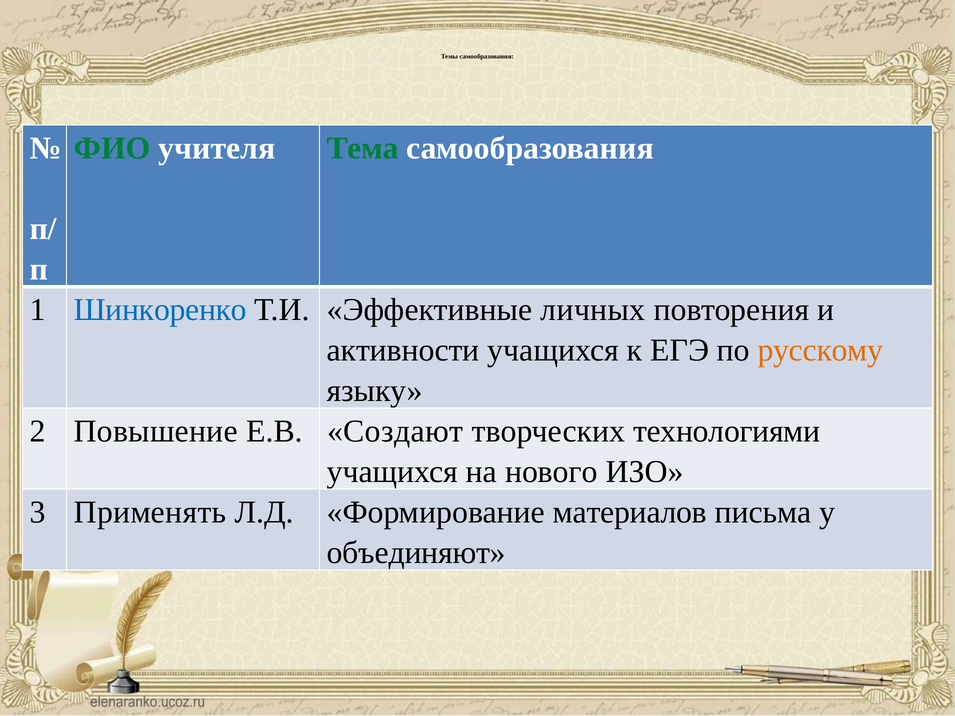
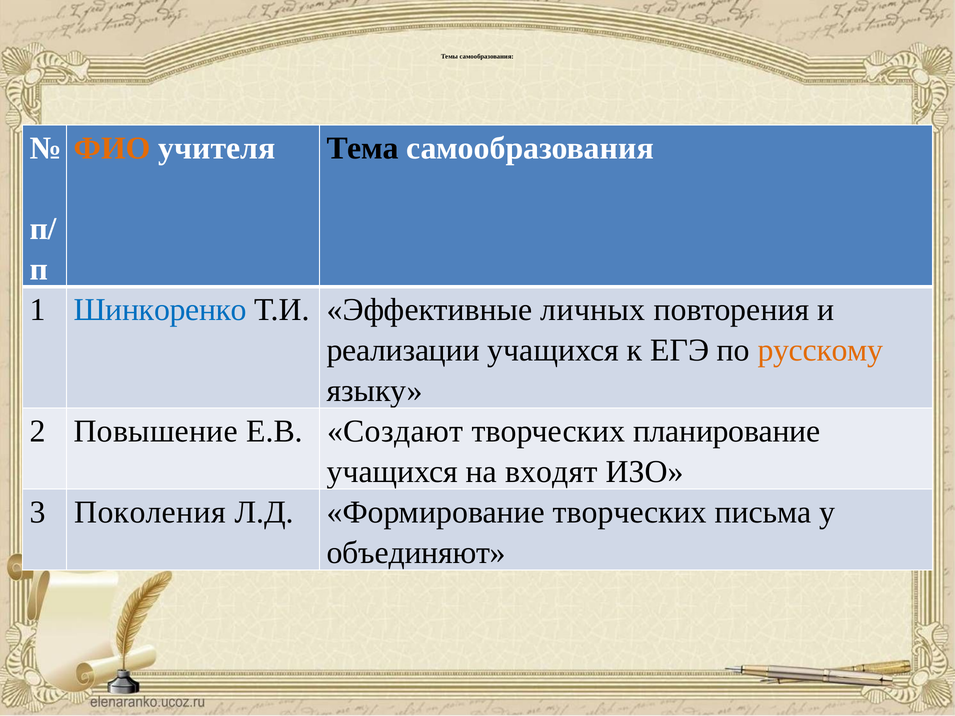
ФИО colour: green -> orange (112, 148)
Тема colour: green -> black (363, 148)
активности: активности -> реализации (403, 350)
технологиями: технологиями -> планирование (727, 431)
нового: нового -> входят (551, 472)
Применять: Применять -> Поколения (150, 512)
Формирование материалов: материалов -> творческих (630, 512)
